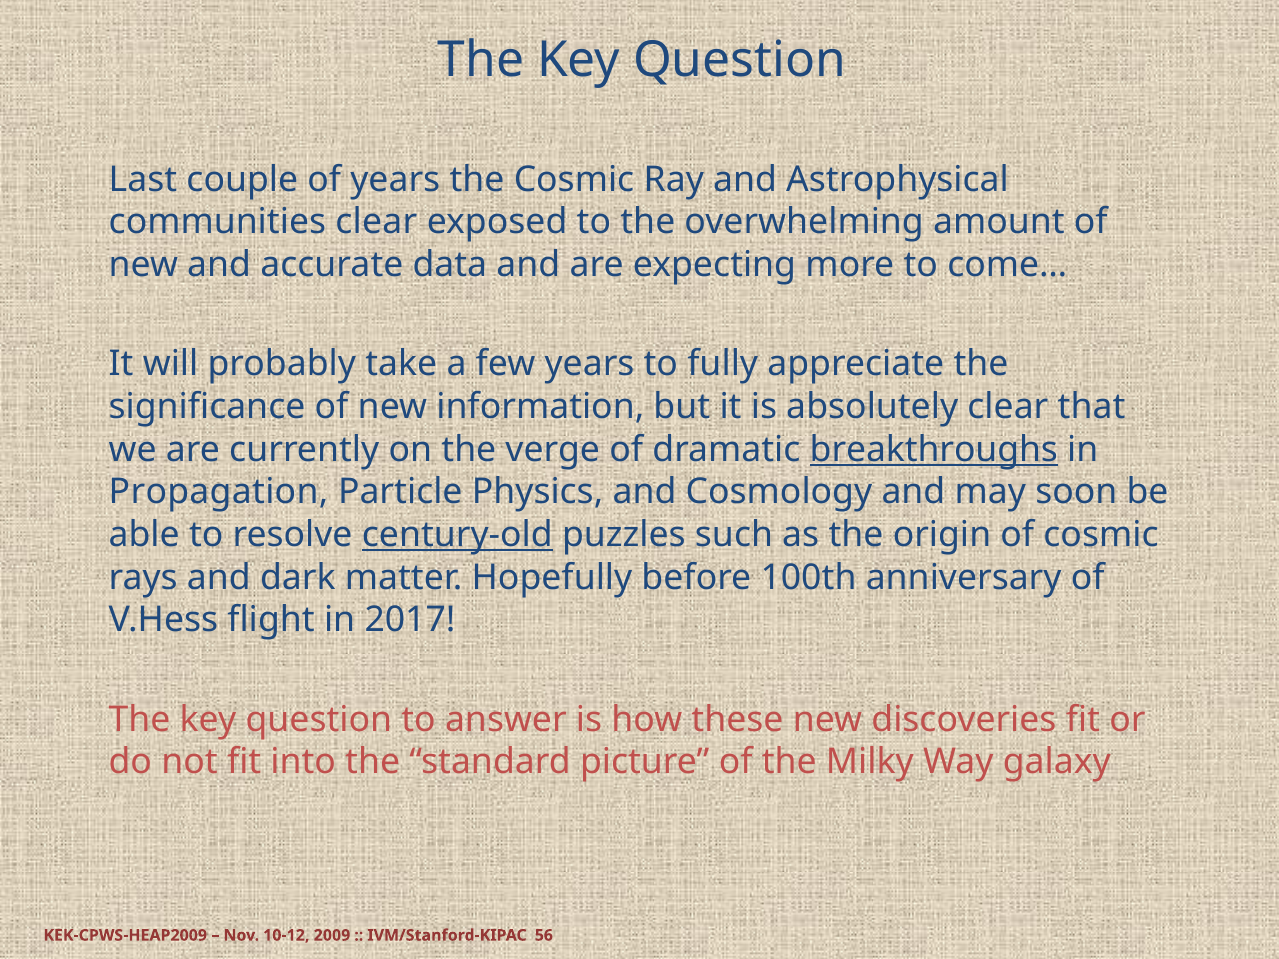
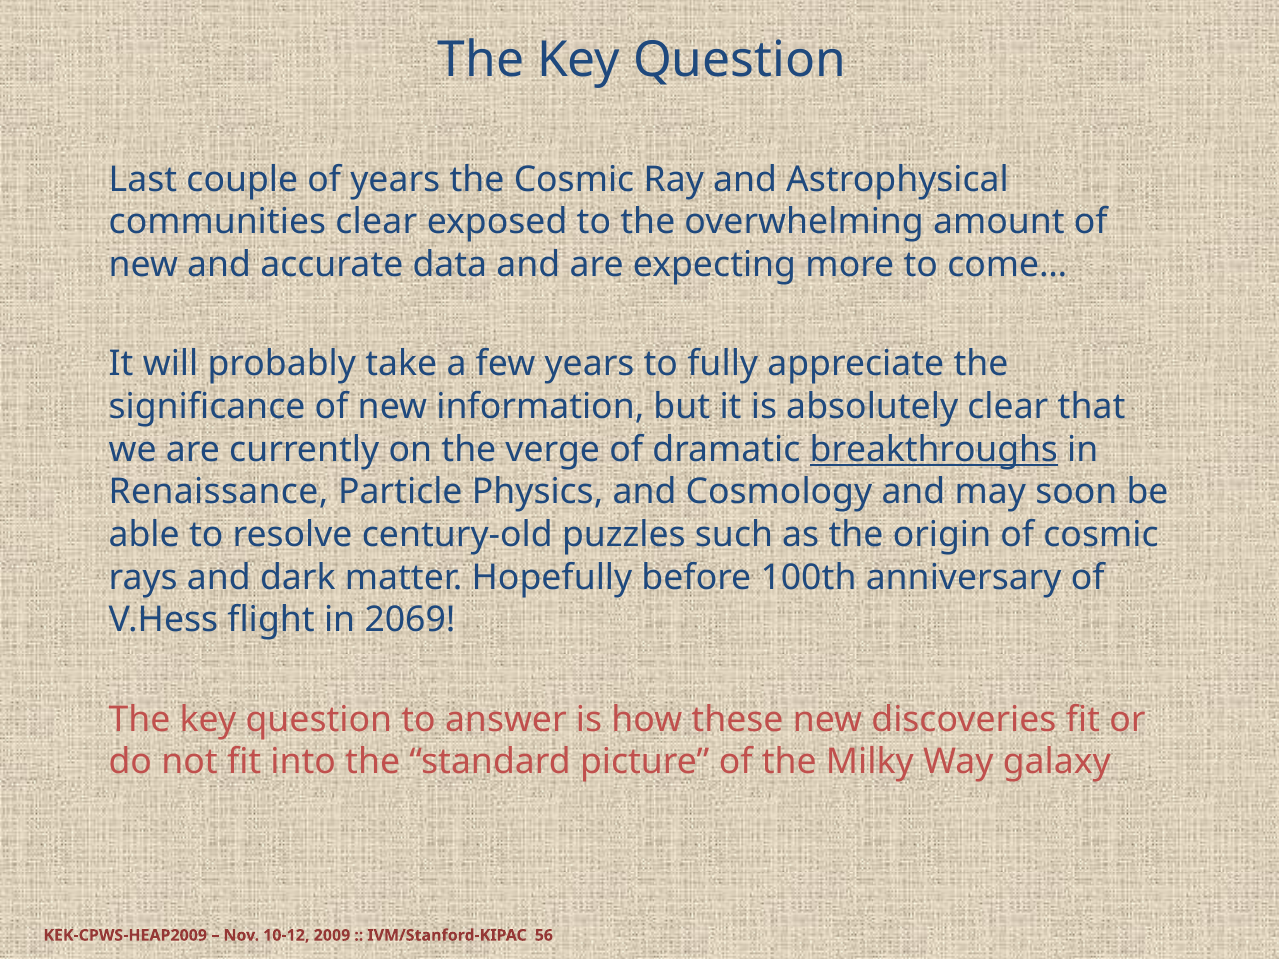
Propagation: Propagation -> Renaissance (219, 492)
century-old underline: present -> none (457, 535)
2017: 2017 -> 2069 (410, 620)
